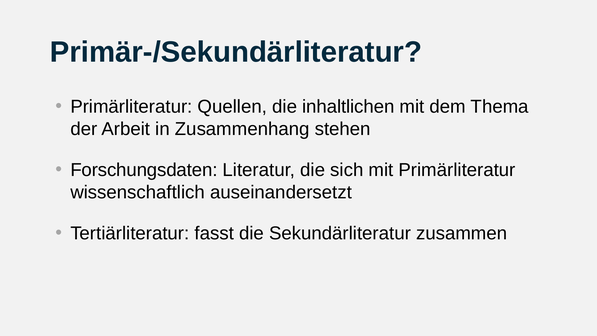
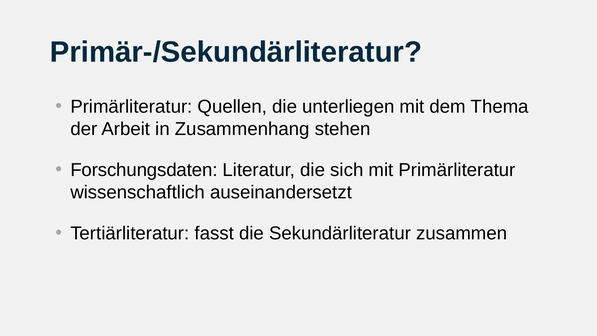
inhaltlichen: inhaltlichen -> unterliegen (348, 106)
